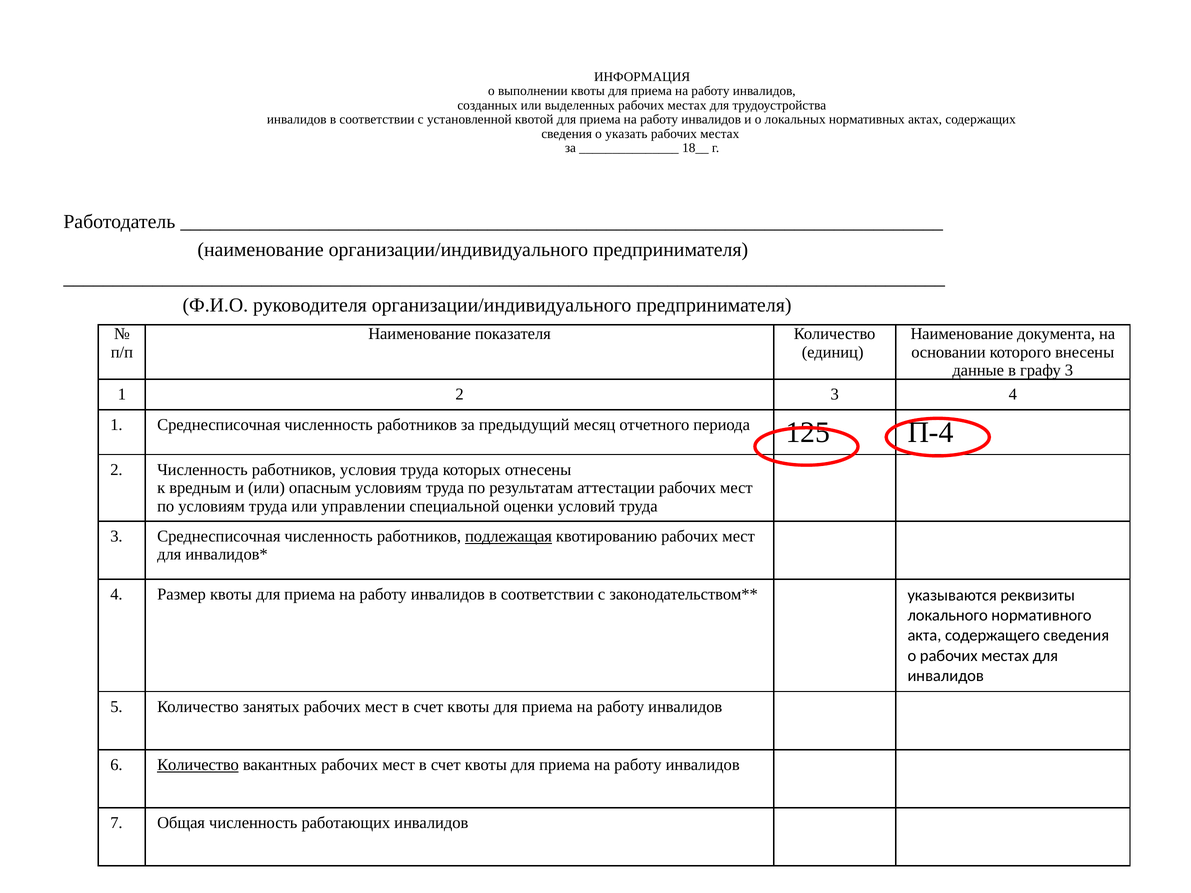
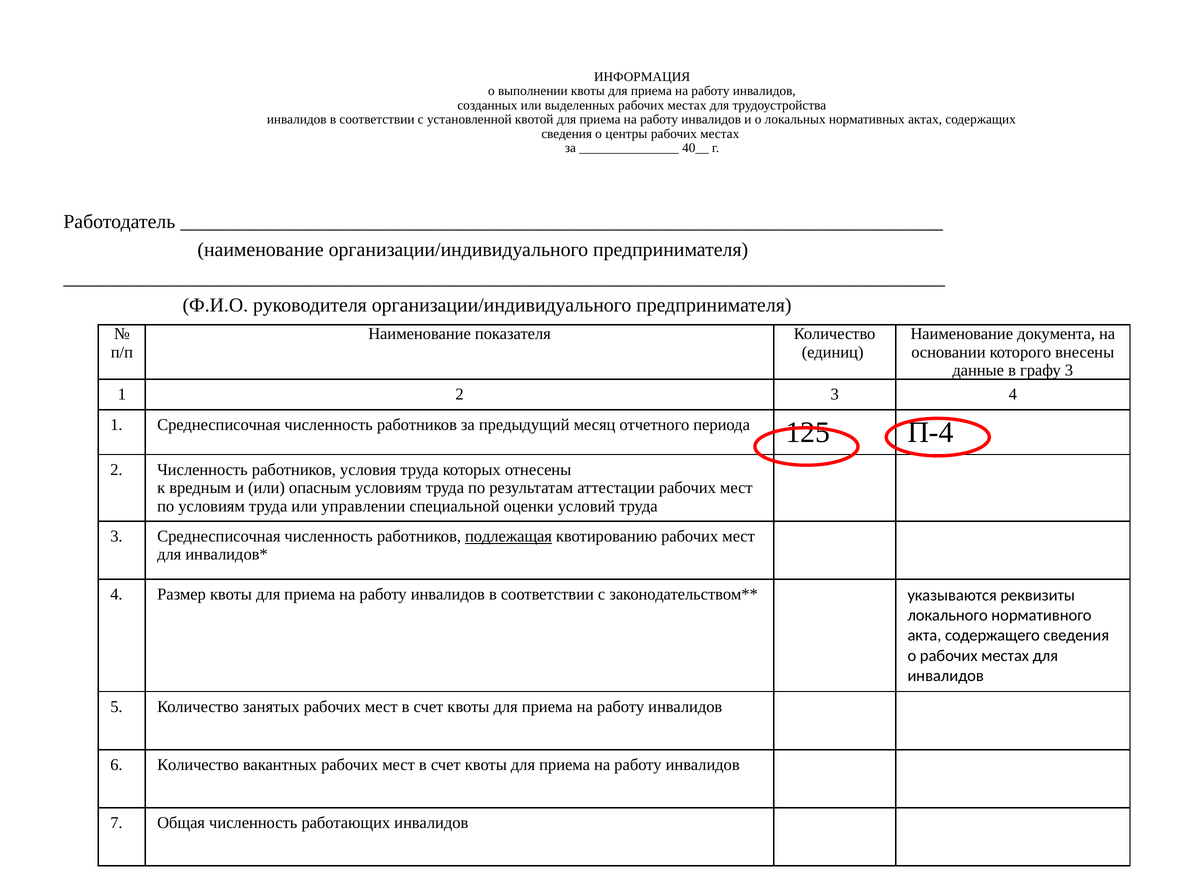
указать: указать -> центры (626, 134)
18__: 18__ -> 40__ (695, 148)
Количество underline: present -> none (198, 765)
